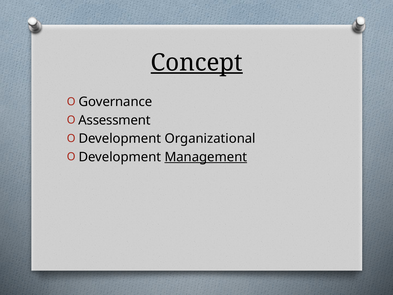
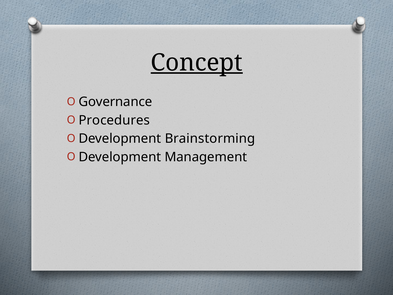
Assessment: Assessment -> Procedures (114, 120)
Organizational: Organizational -> Brainstorming (210, 139)
Management underline: present -> none (206, 157)
